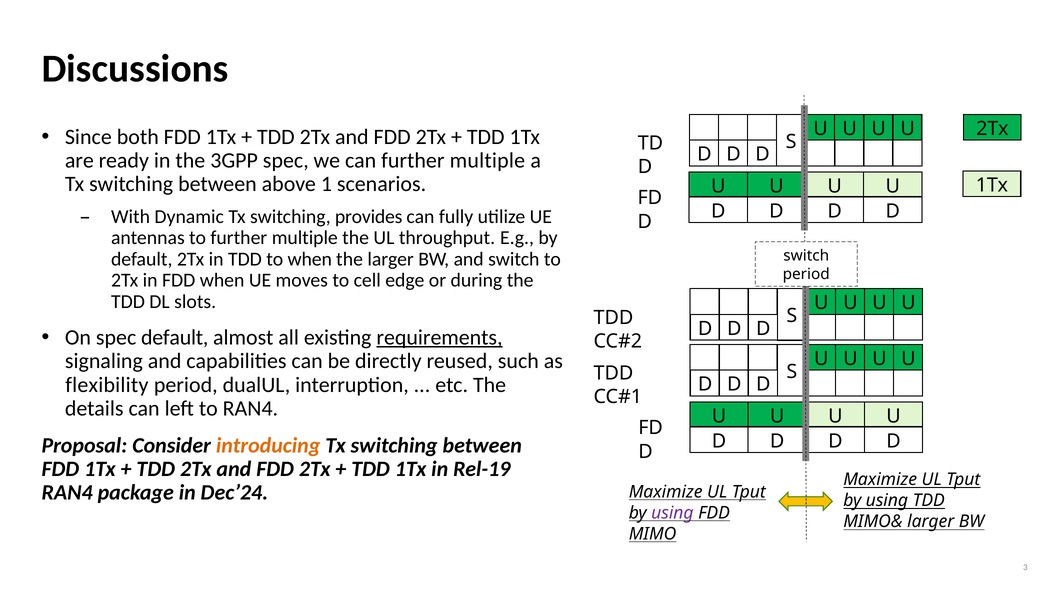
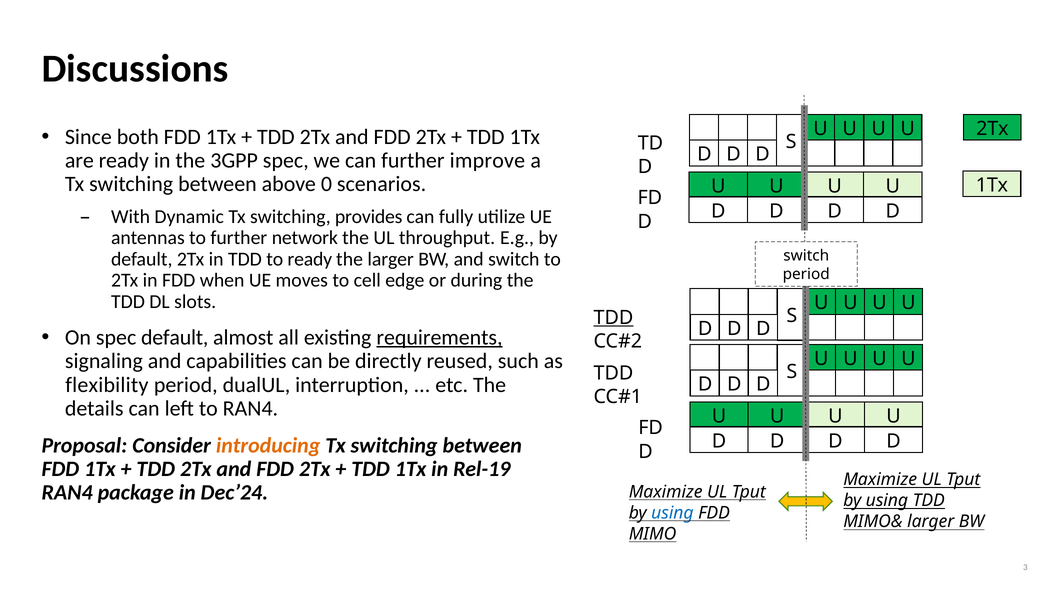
can further multiple: multiple -> improve (487, 160)
1: 1 -> 0 (326, 184)
to further multiple: multiple -> network (305, 238)
to when: when -> ready (310, 259)
TDD underline: none -> present (613, 318)
using colour: purple -> blue (672, 513)
